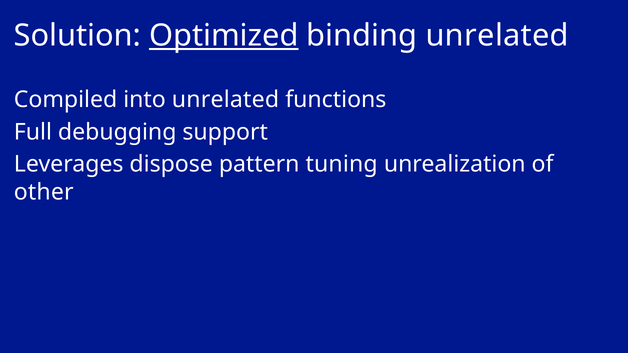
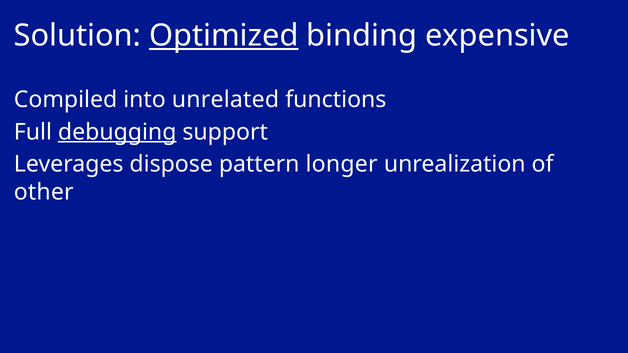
binding unrelated: unrelated -> expensive (497, 36)
debugging underline: none -> present (117, 132)
tuning: tuning -> longer (342, 164)
